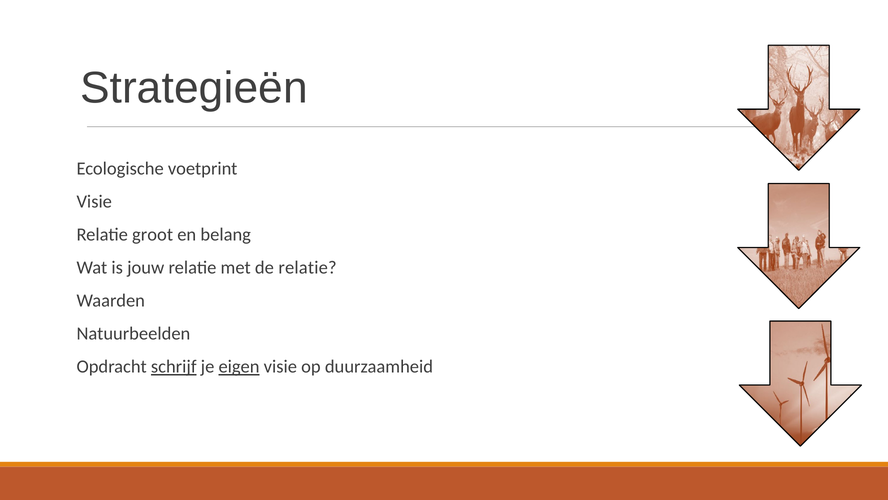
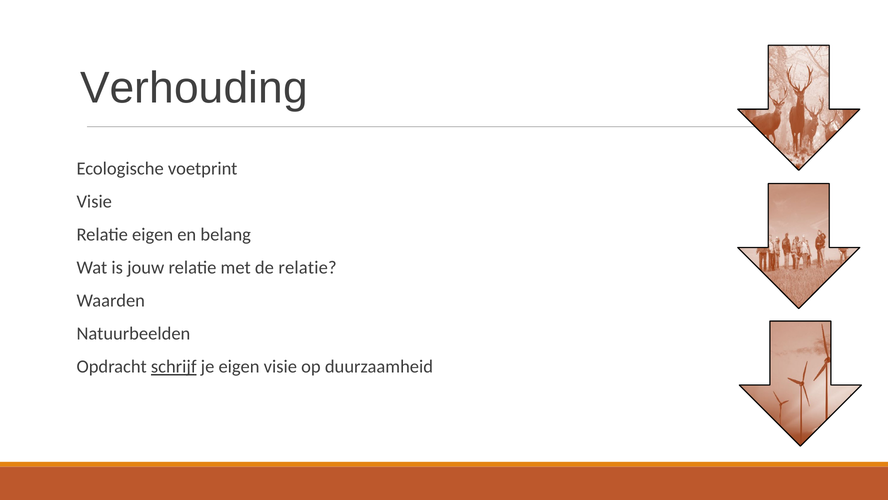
Strategieën: Strategieën -> Verhouding (194, 88)
Relatie groot: groot -> eigen (153, 235)
eigen underline: present -> none (239, 366)
